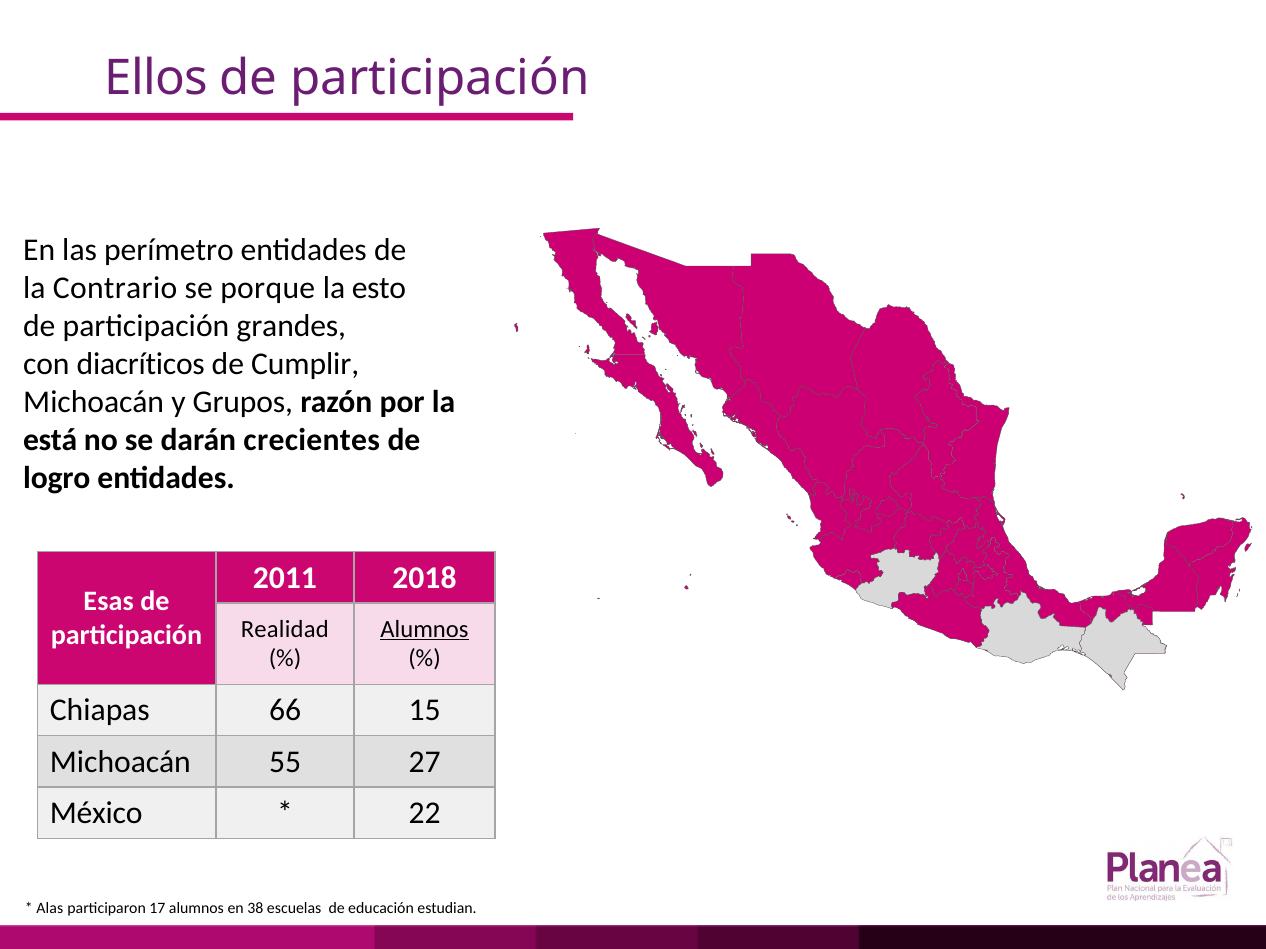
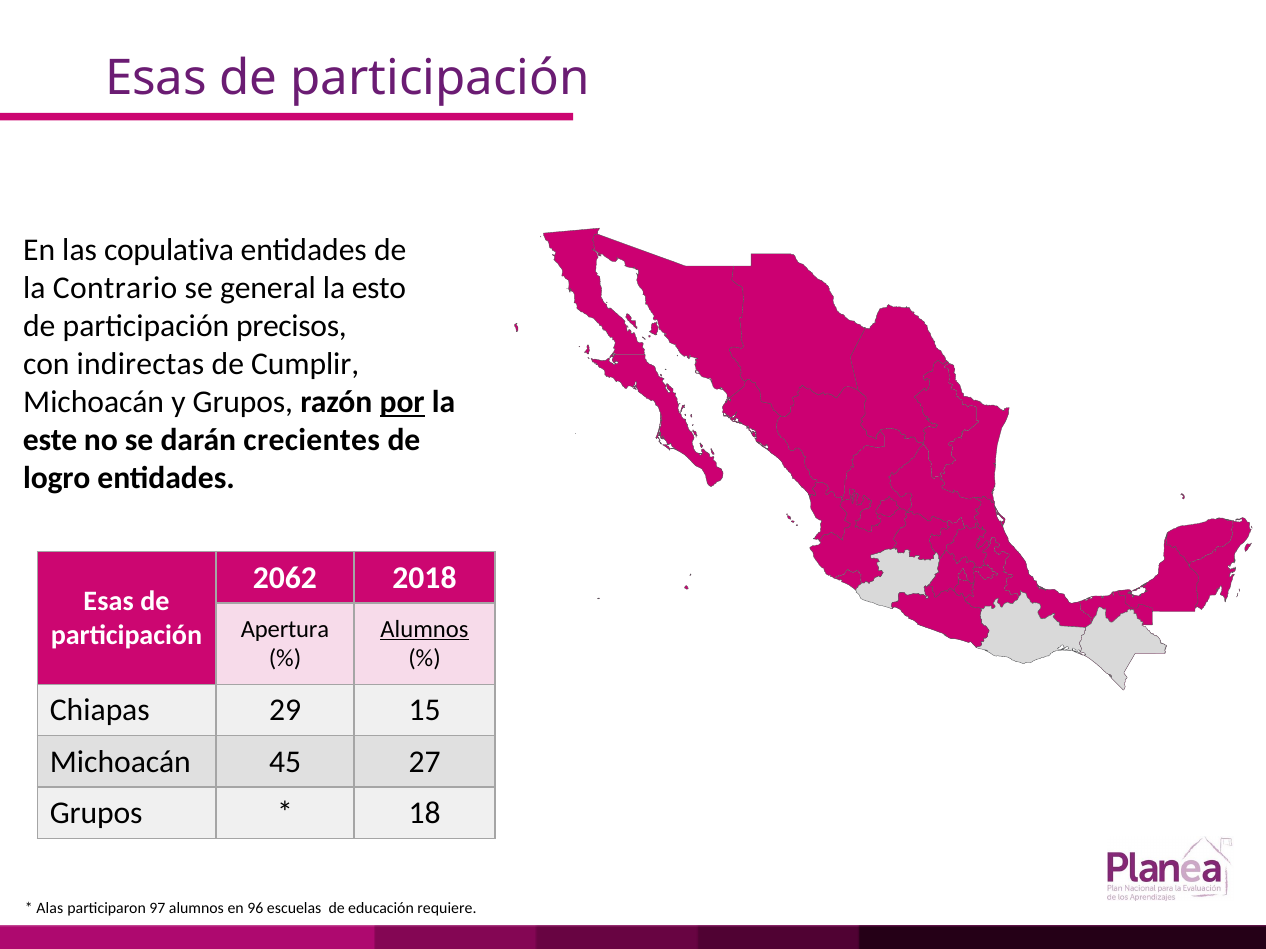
Ellos: Ellos -> Esas (156, 79)
perímetro: perímetro -> copulativa (169, 251)
porque: porque -> general (268, 289)
grandes: grandes -> precisos (291, 327)
diacríticos: diacríticos -> indirectas (141, 365)
por underline: none -> present (402, 403)
está: está -> este (50, 441)
2011: 2011 -> 2062 (285, 578)
Realidad: Realidad -> Apertura (285, 629)
66: 66 -> 29 (285, 711)
55: 55 -> 45 (285, 762)
México: México -> Grupos (96, 813)
22: 22 -> 18 (425, 813)
17: 17 -> 97 (157, 908)
38: 38 -> 96 (255, 908)
estudian: estudian -> requiere (447, 908)
